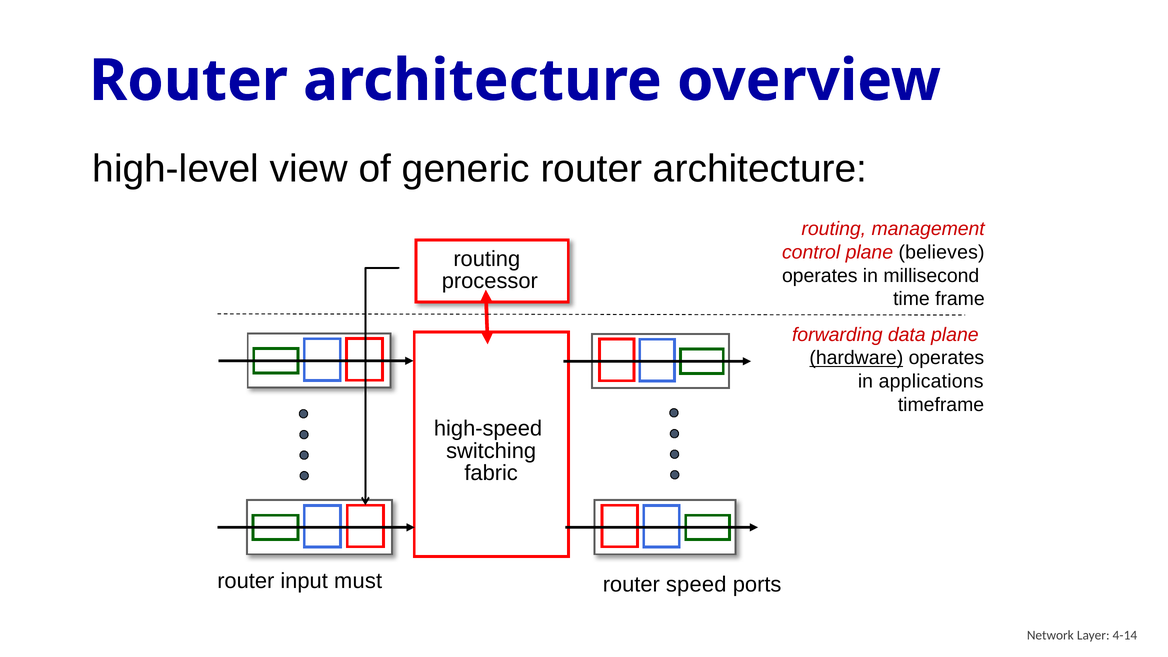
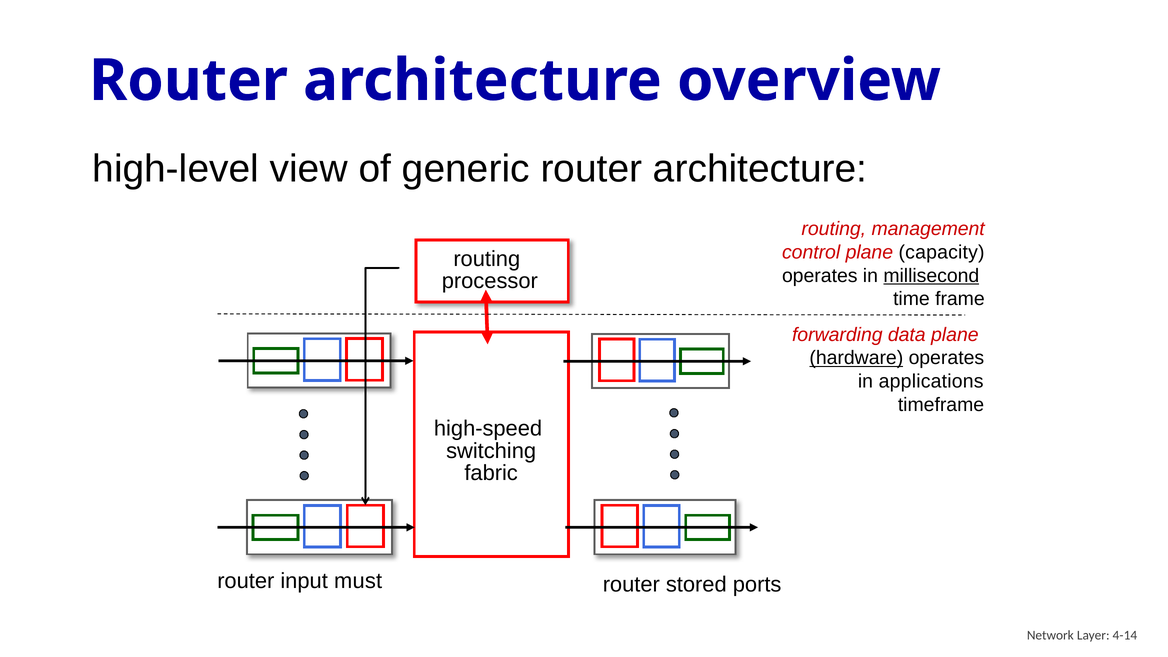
believes: believes -> capacity (942, 252)
millisecond underline: none -> present (931, 276)
speed: speed -> stored (696, 585)
